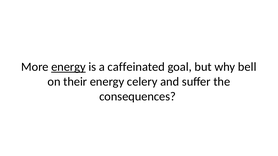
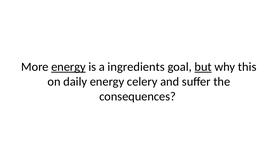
caffeinated: caffeinated -> ingredients (136, 67)
but underline: none -> present (203, 67)
bell: bell -> this (247, 67)
their: their -> daily (75, 82)
